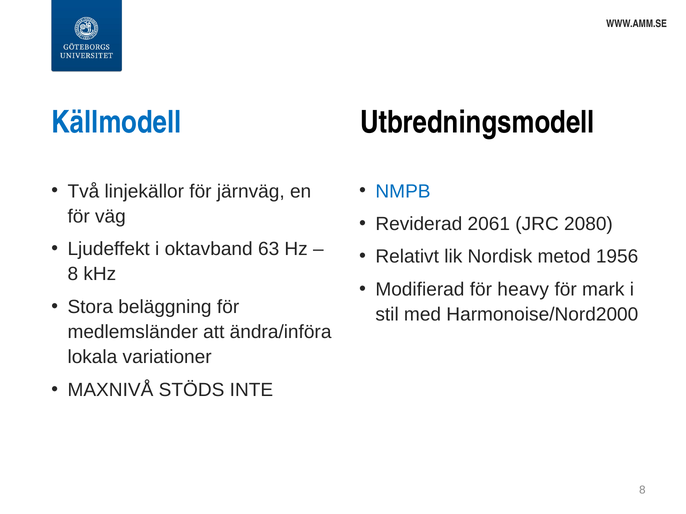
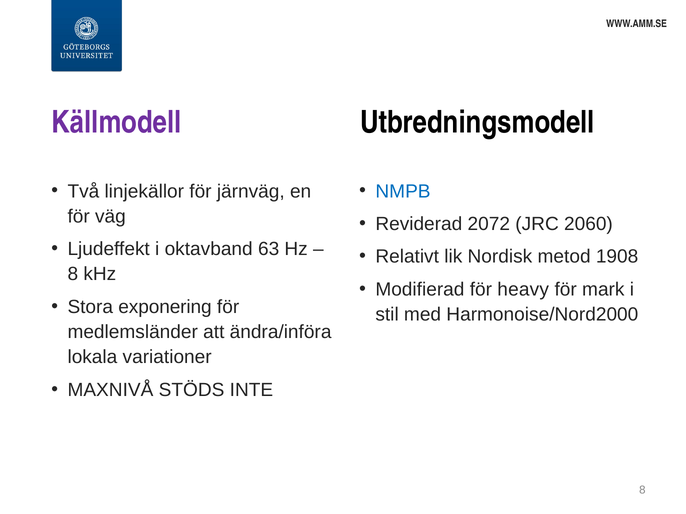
Källmodell colour: blue -> purple (116, 123)
2061: 2061 -> 2072 (489, 224)
2080: 2080 -> 2060 (588, 224)
1956: 1956 -> 1908 (617, 257)
beläggning: beläggning -> exponering (165, 307)
